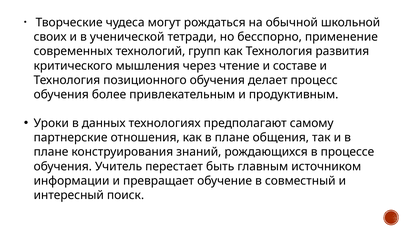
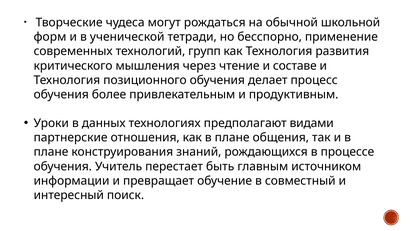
своих: своих -> форм (50, 37)
самому: самому -> видами (312, 123)
